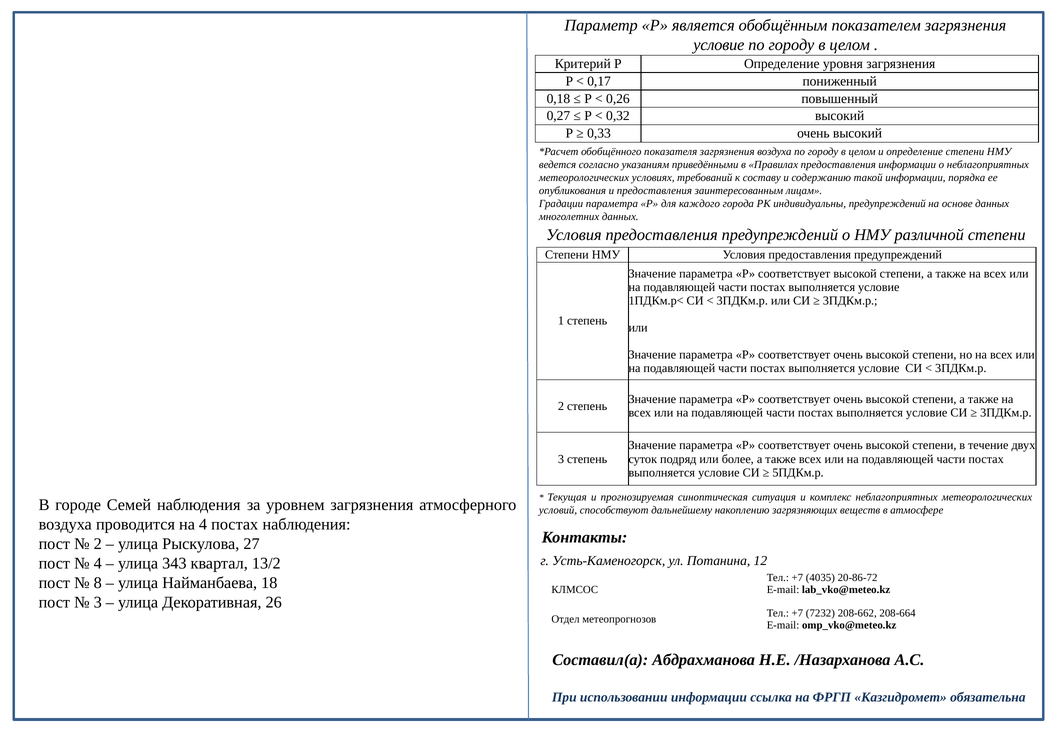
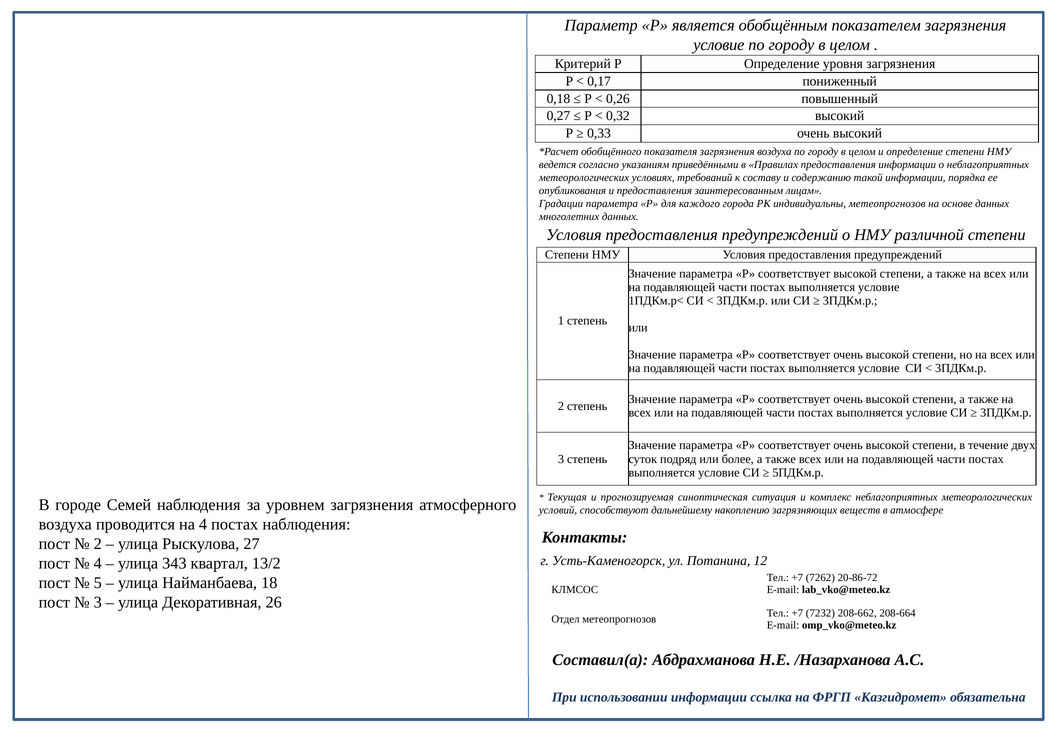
индивидуальны предупреждений: предупреждений -> метеопрогнозов (887, 204)
4035: 4035 -> 7262 (820, 577)
8: 8 -> 5 (98, 583)
